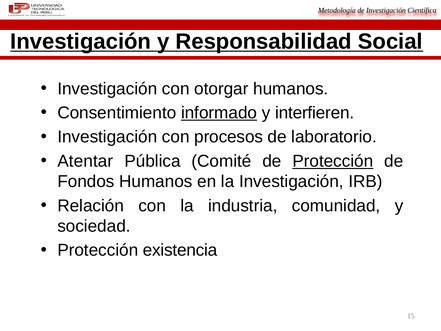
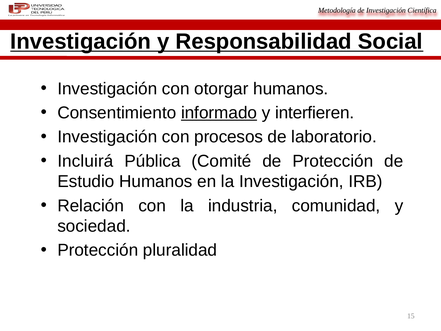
Atentar: Atentar -> Incluirá (85, 161)
Protección underline: present -> none (333, 161)
Fondos: Fondos -> Estudio (86, 181)
existencia: existencia -> pluralidad (180, 250)
